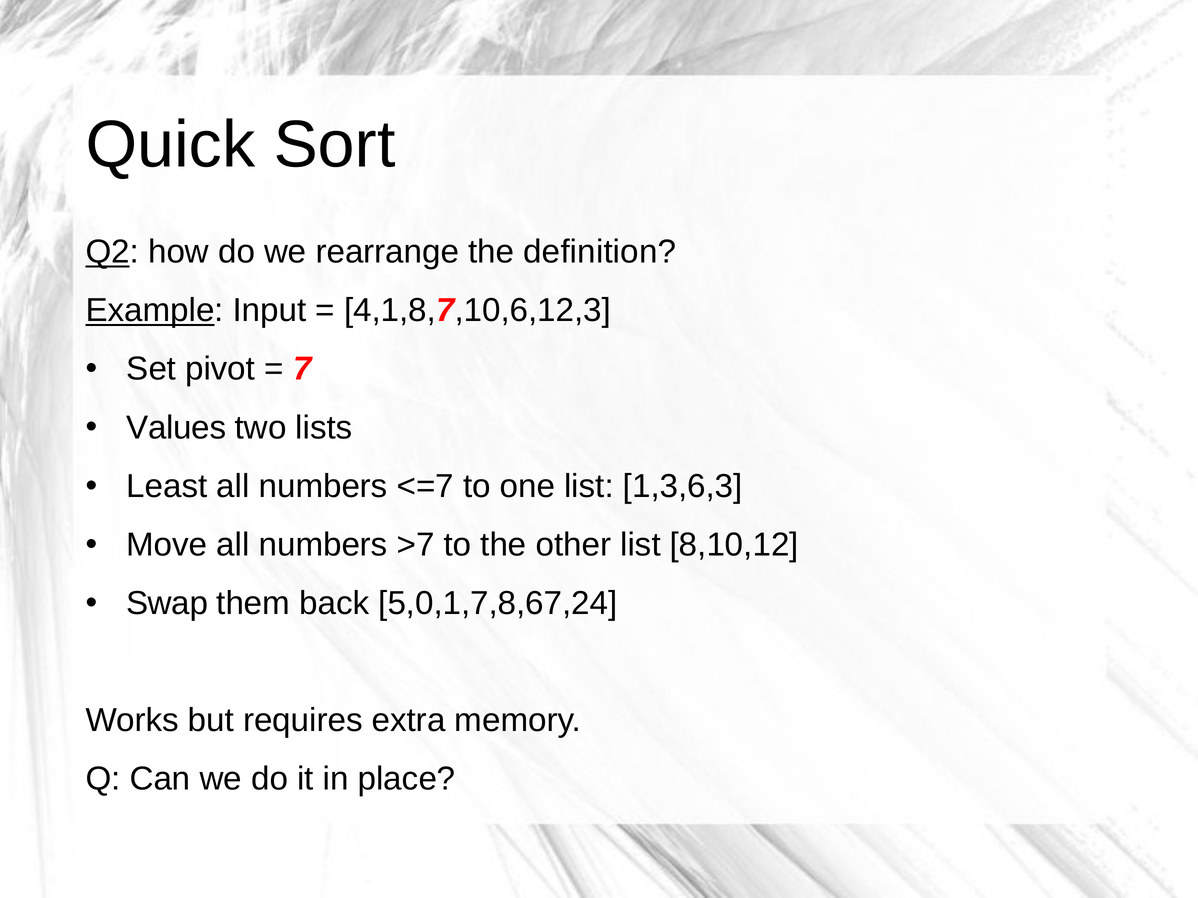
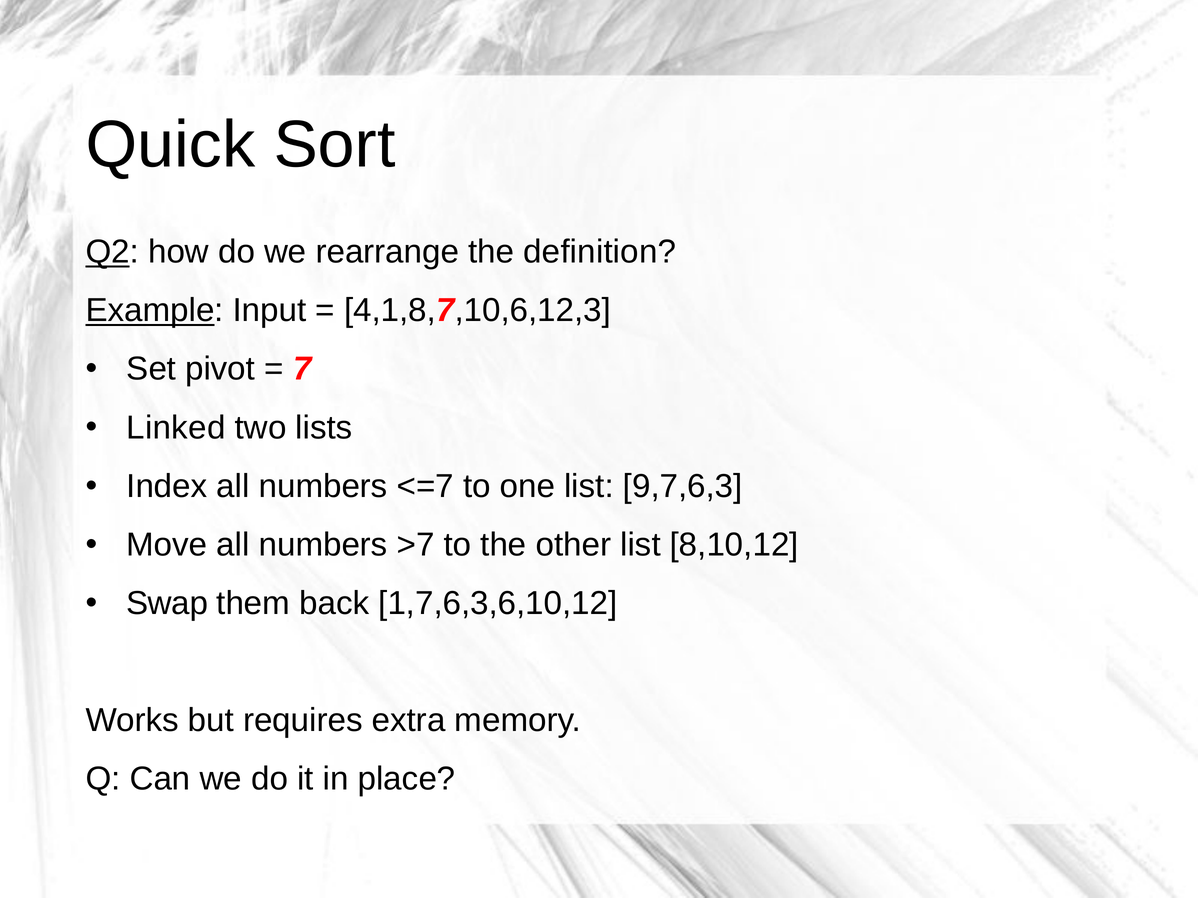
Values: Values -> Linked (176, 428)
Least: Least -> Index (167, 486)
1,3,6,3: 1,3,6,3 -> 9,7,6,3 (683, 486)
5,0,1,7,8,67,24: 5,0,1,7,8,67,24 -> 1,7,6,3,6,10,12 (498, 603)
